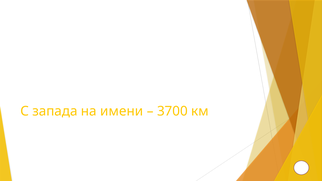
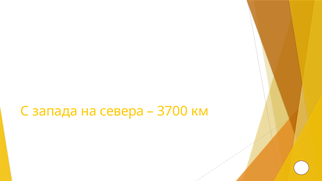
имени: имени -> севера (122, 111)
